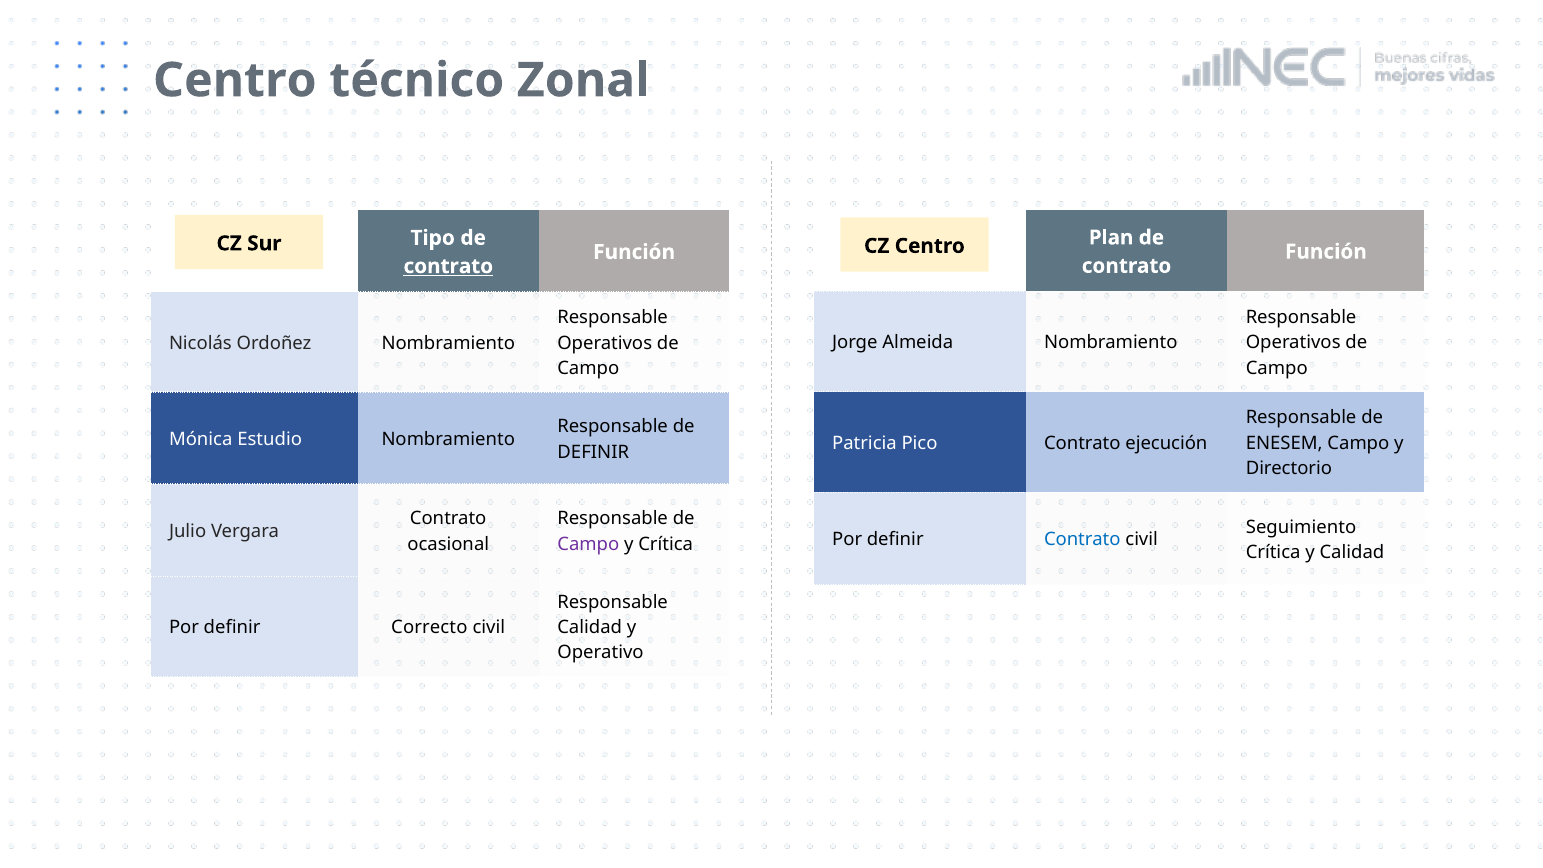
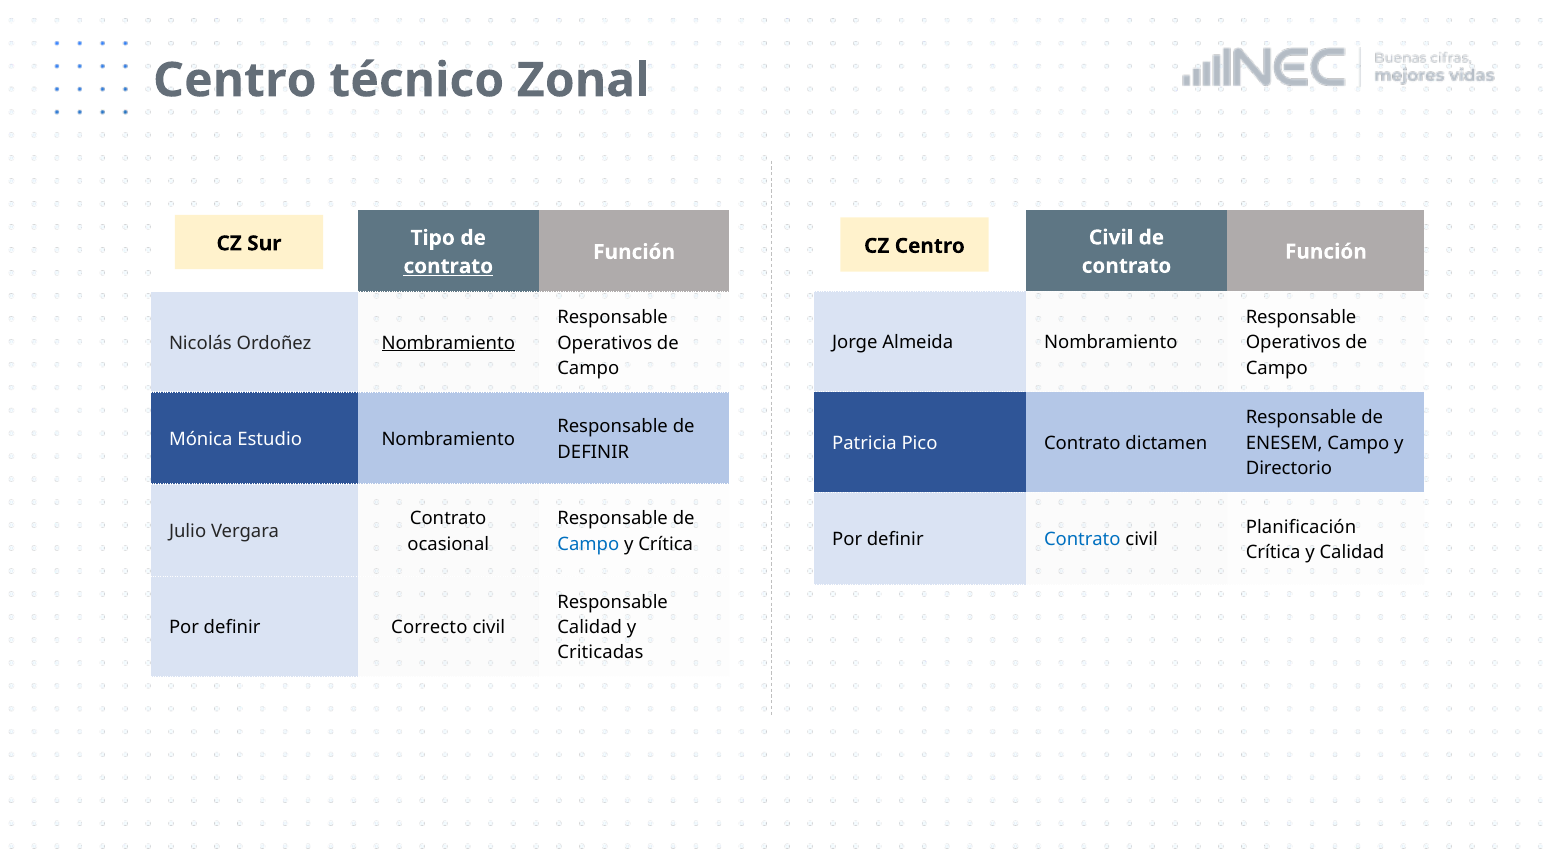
Plan: Plan -> Civil (1111, 238)
Nombramiento underline: none -> present (448, 343)
ejecución: ejecución -> dictamen (1166, 443)
Seguimiento: Seguimiento -> Planificación (1301, 527)
Campo colour: purple -> blue (588, 544)
Operativo: Operativo -> Criticadas (600, 653)
